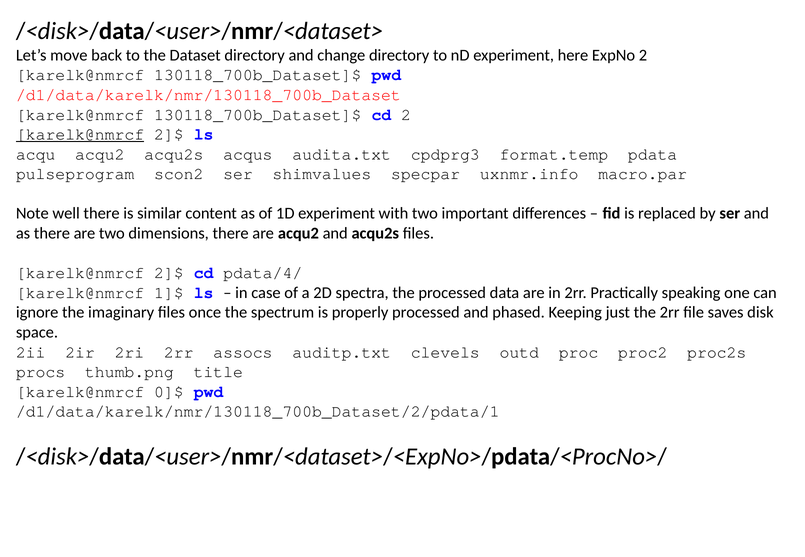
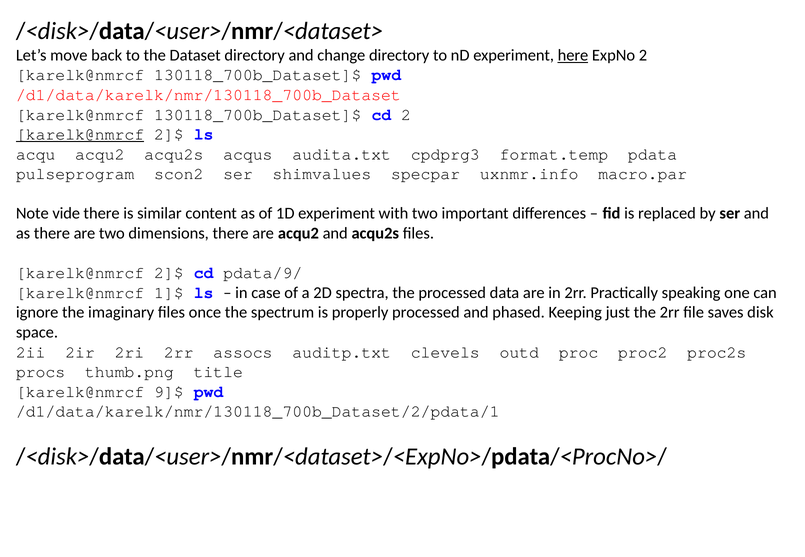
here underline: none -> present (573, 55)
well: well -> vide (66, 214)
pdata/4/: pdata/4/ -> pdata/9/ (263, 273)
0]$: 0]$ -> 9]$ (169, 392)
